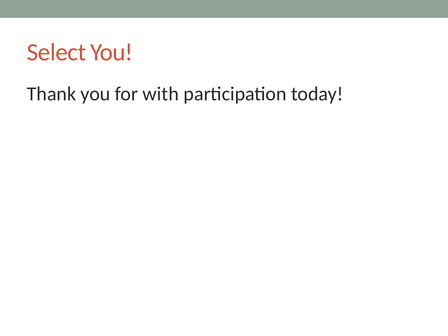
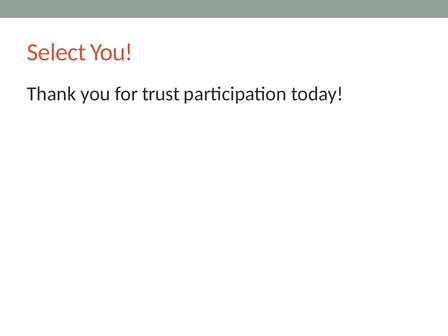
with: with -> trust (161, 94)
